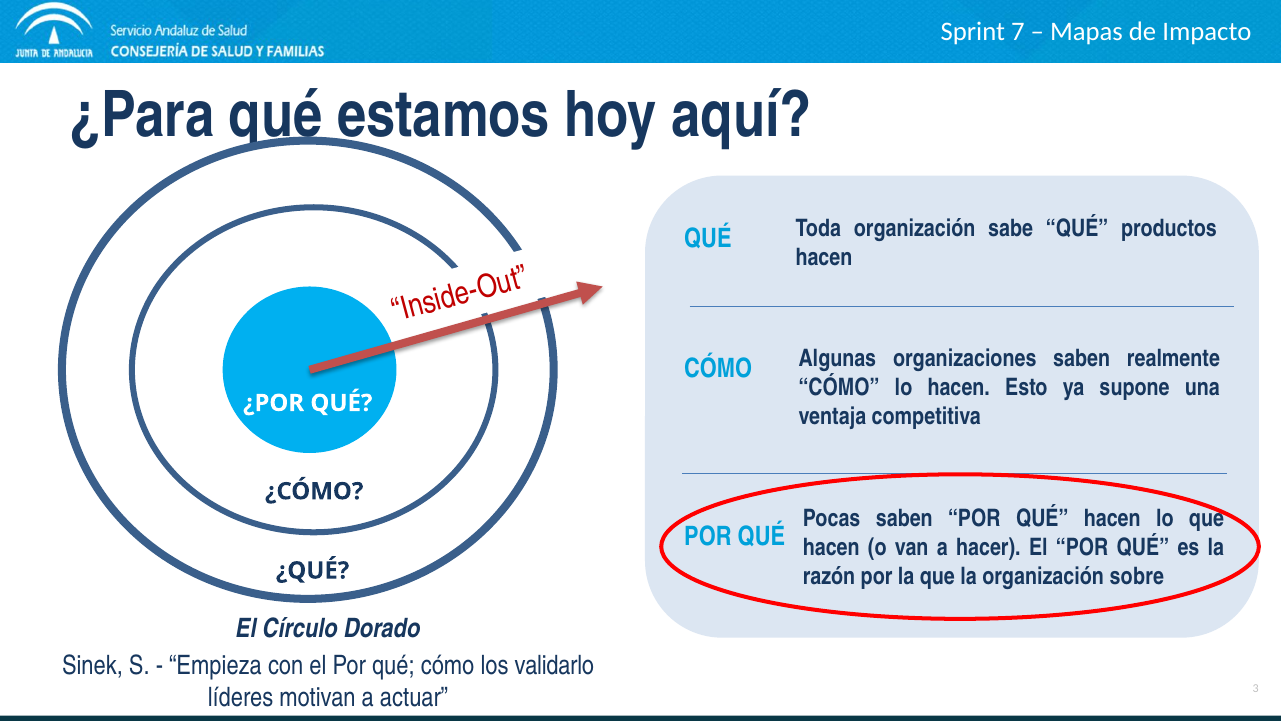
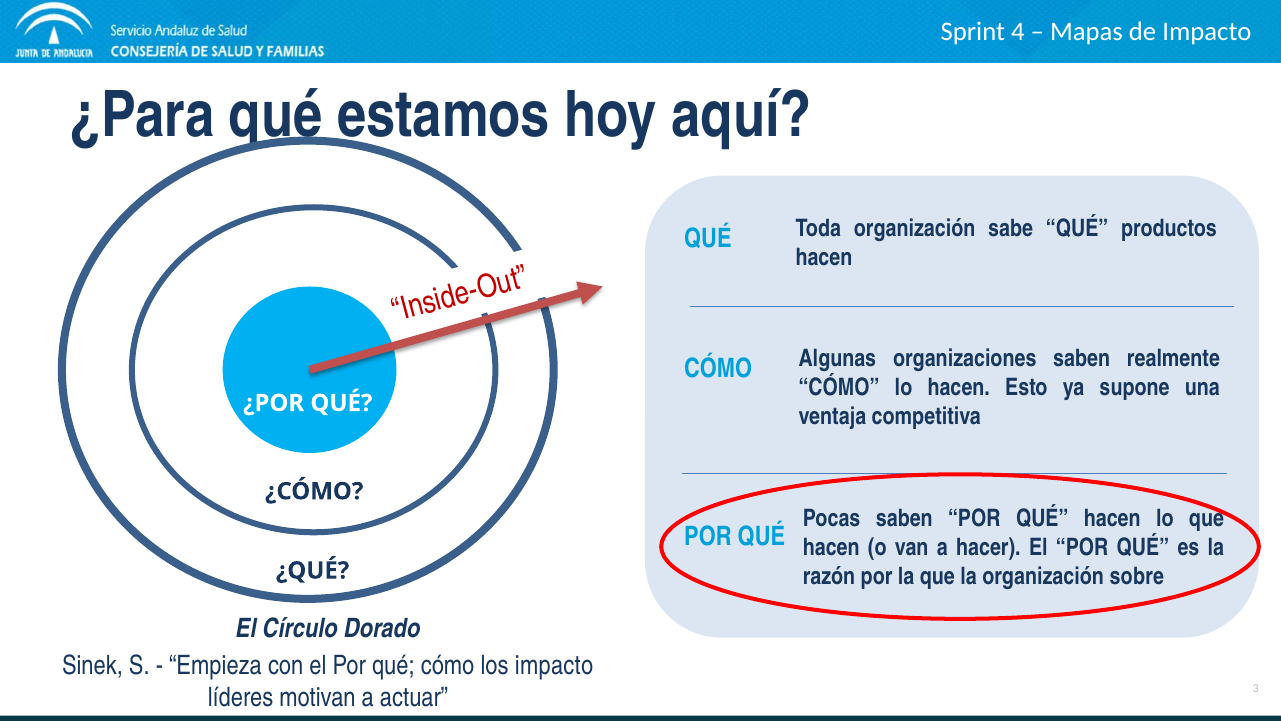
7: 7 -> 4 (1018, 32)
los validarlo: validarlo -> impacto (554, 665)
